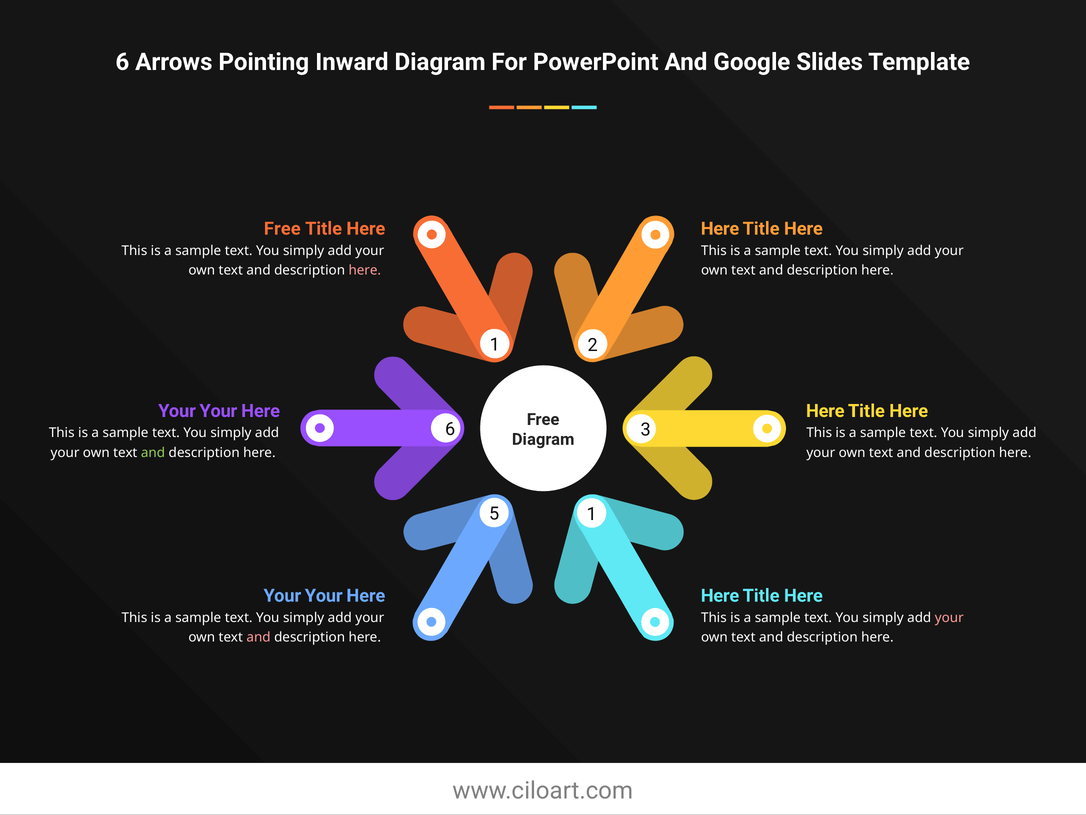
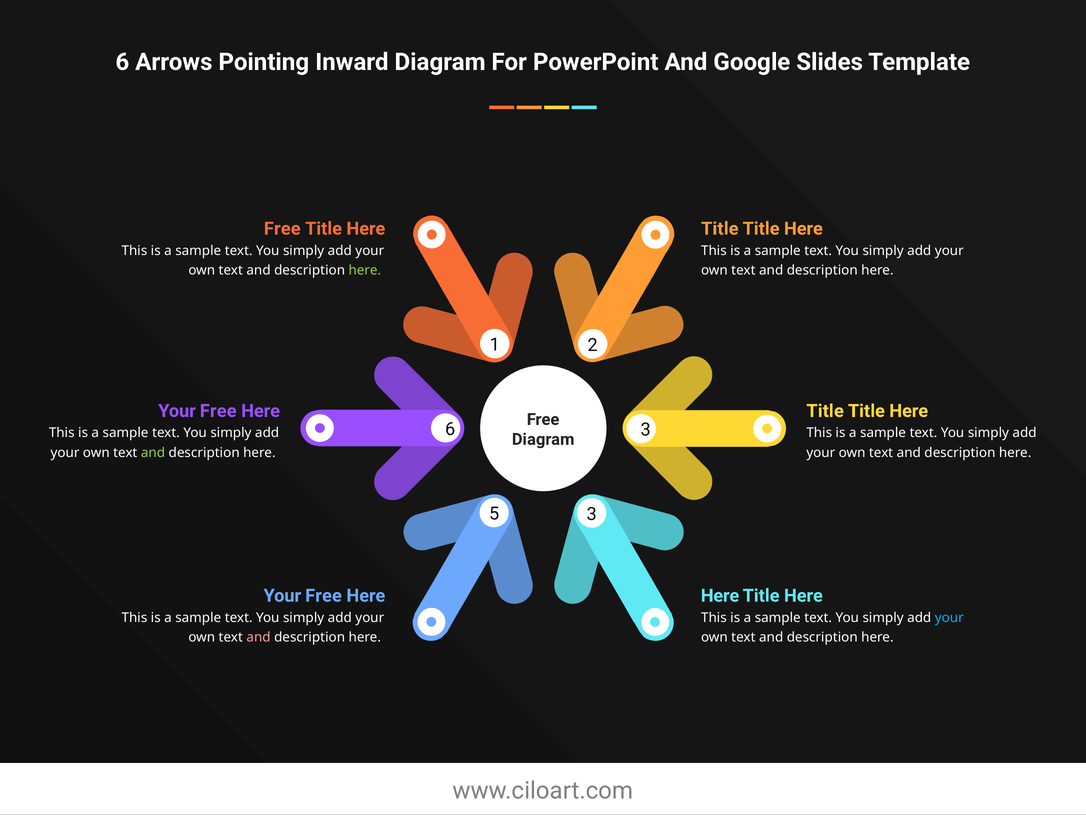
Here: Here -> Title (720, 229)
here colour: pink -> light green (365, 270)
Your: Your -> Free (218, 411)
Here: Here -> Title (825, 411)
5 1: 1 -> 3 (592, 514)
Your: Your -> Free (323, 595)
your colour: pink -> light blue (949, 617)
